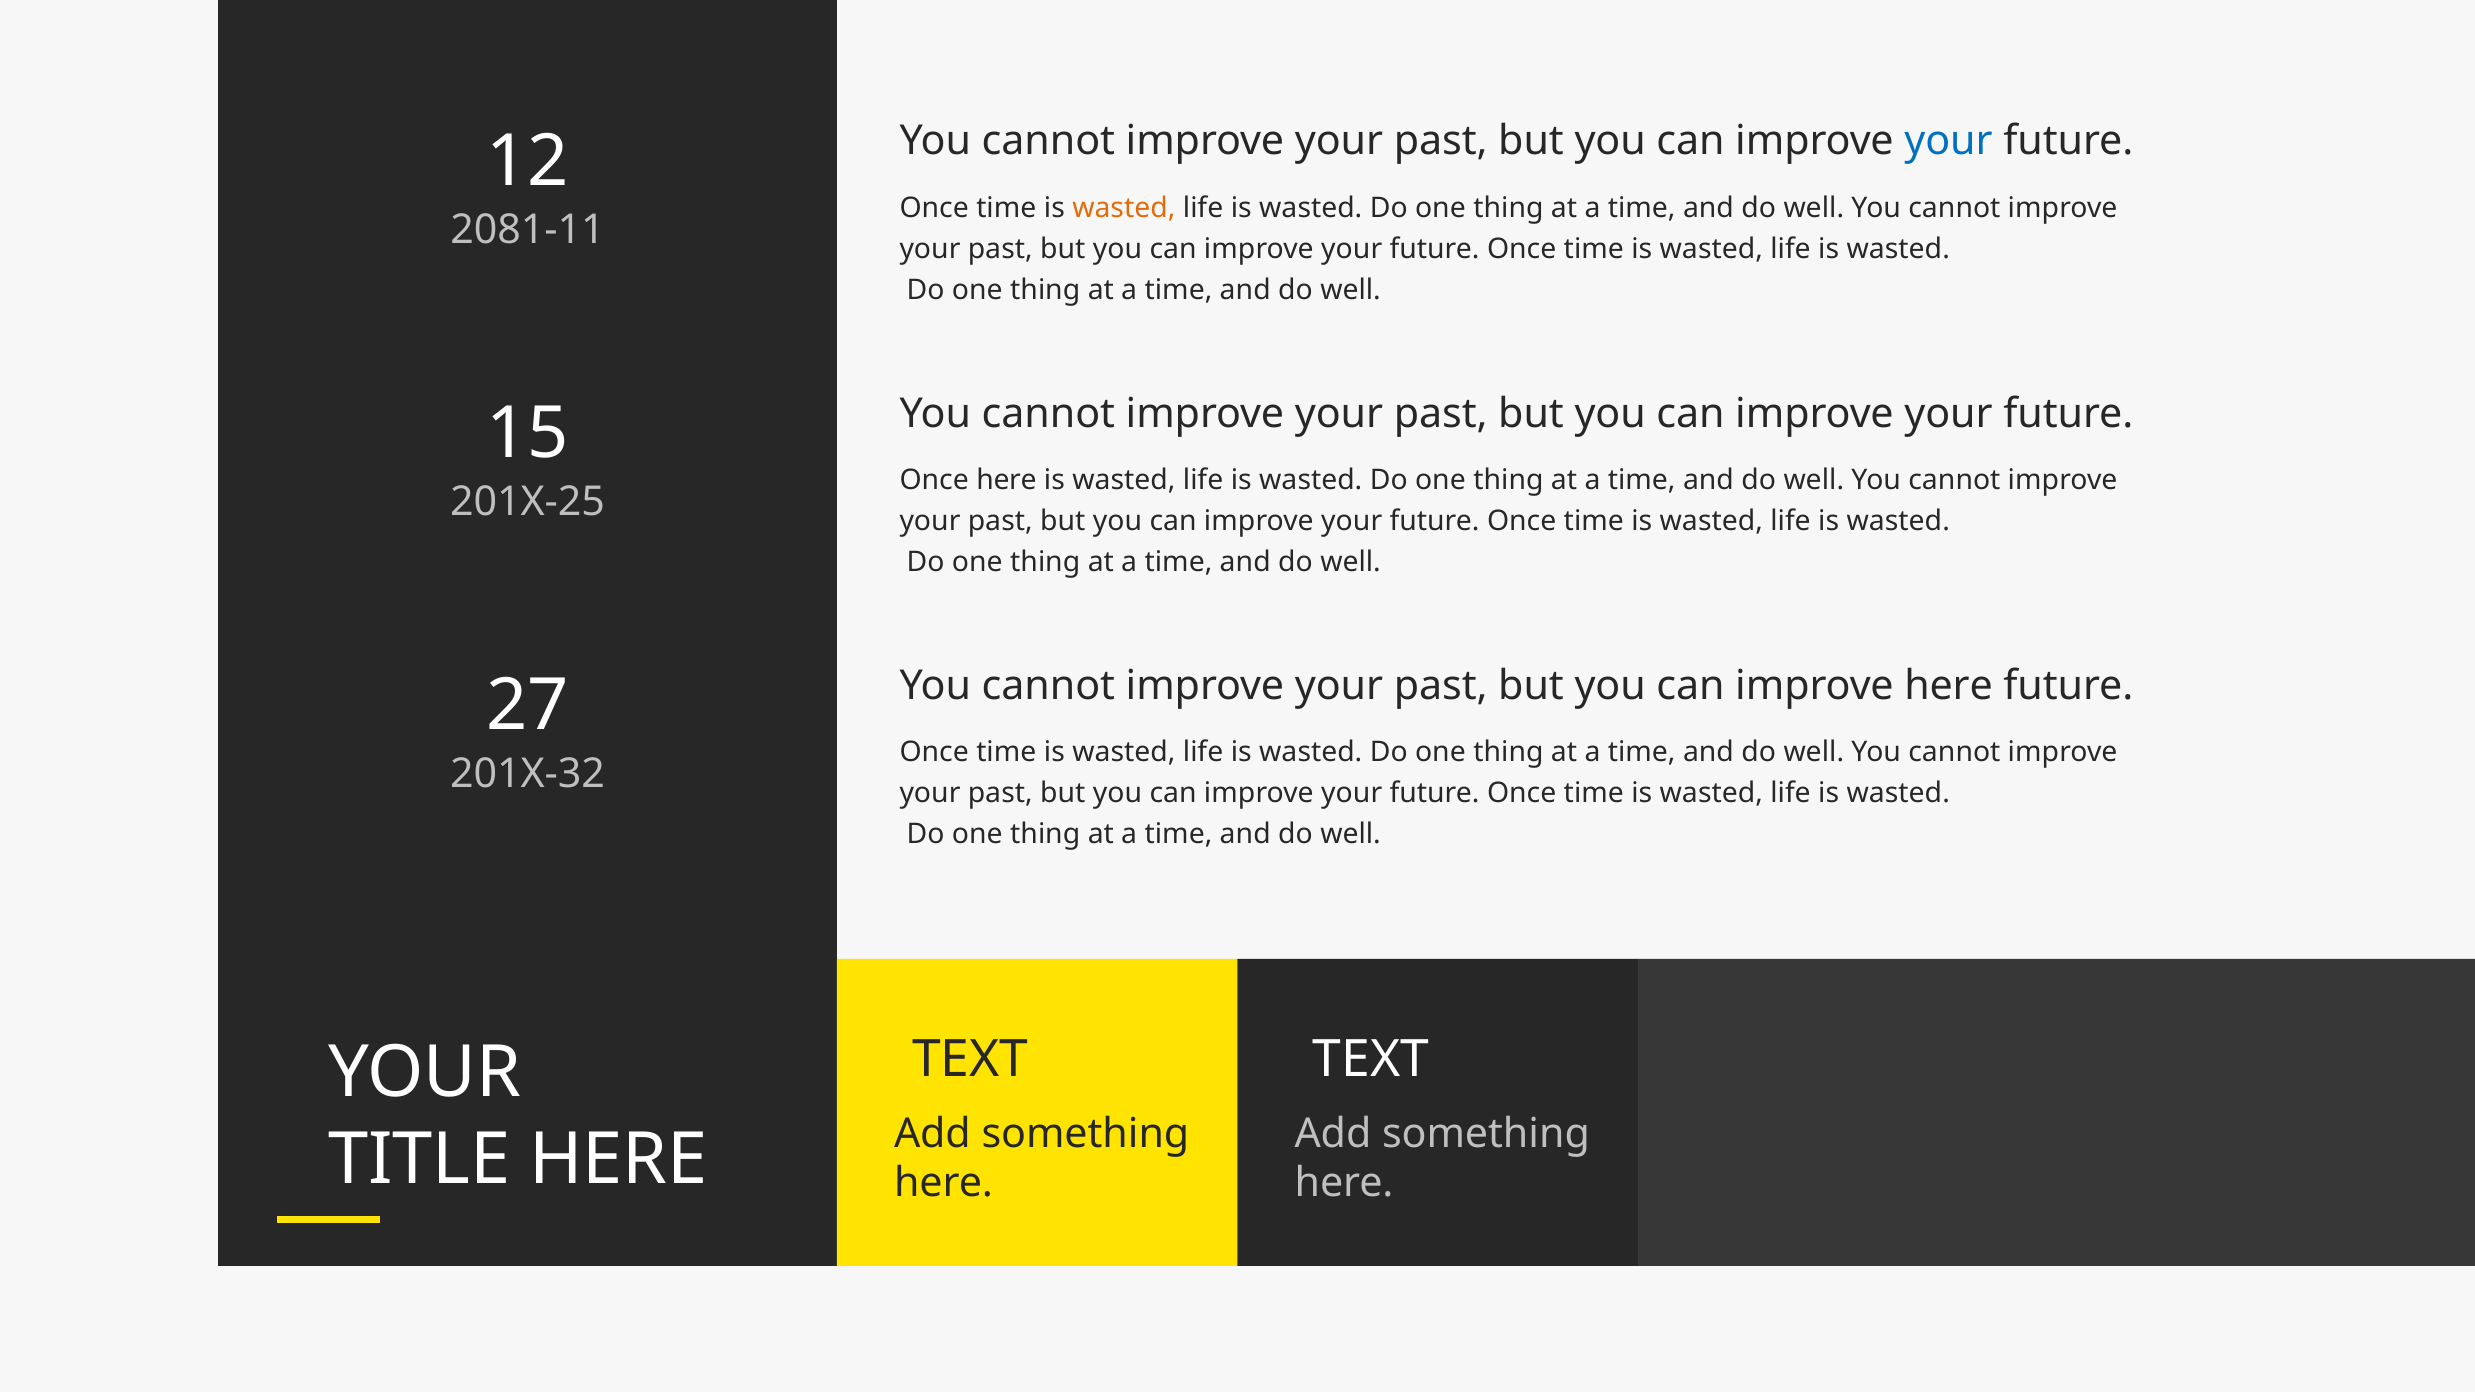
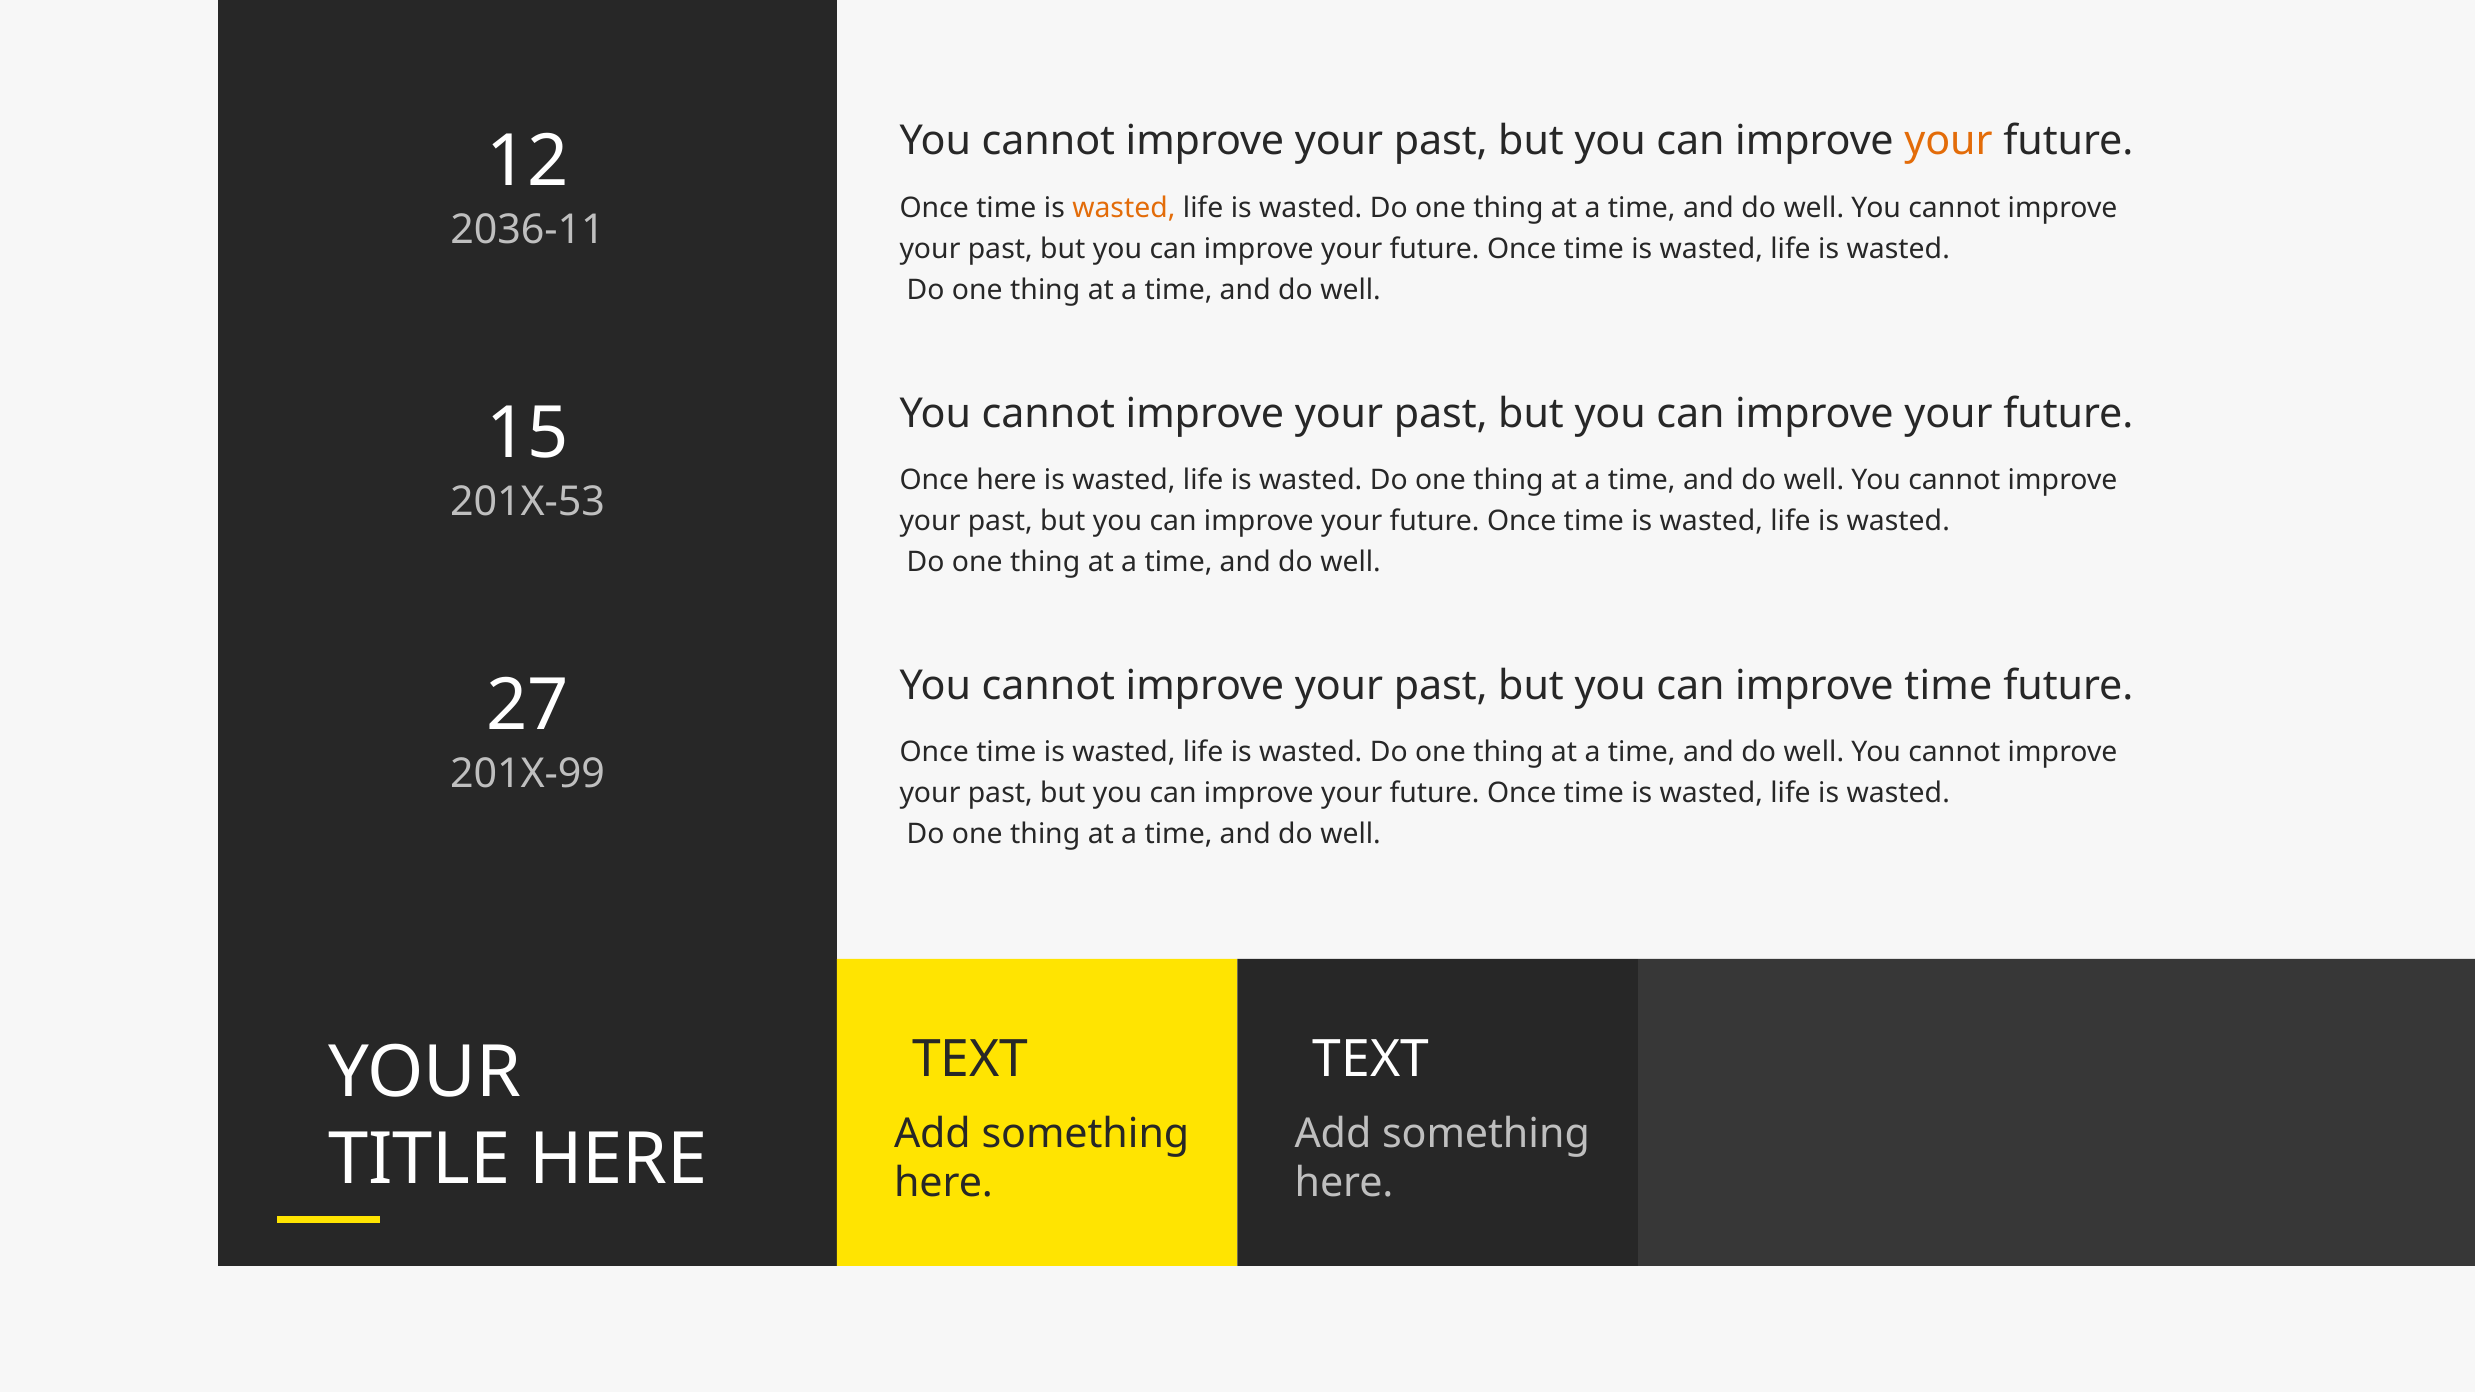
your colour: blue -> orange (1949, 141)
2081-11: 2081-11 -> 2036-11 (527, 230)
201X-25: 201X-25 -> 201X-53 (528, 502)
improve here: here -> time (1948, 686)
201X-32: 201X-32 -> 201X-99 (528, 774)
